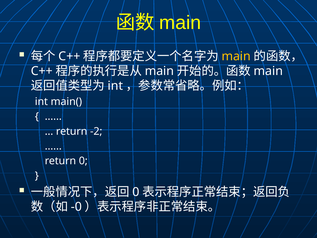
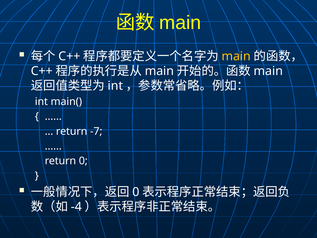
-2: -2 -> -7 (96, 131)
-0: -0 -> -4 (76, 207)
